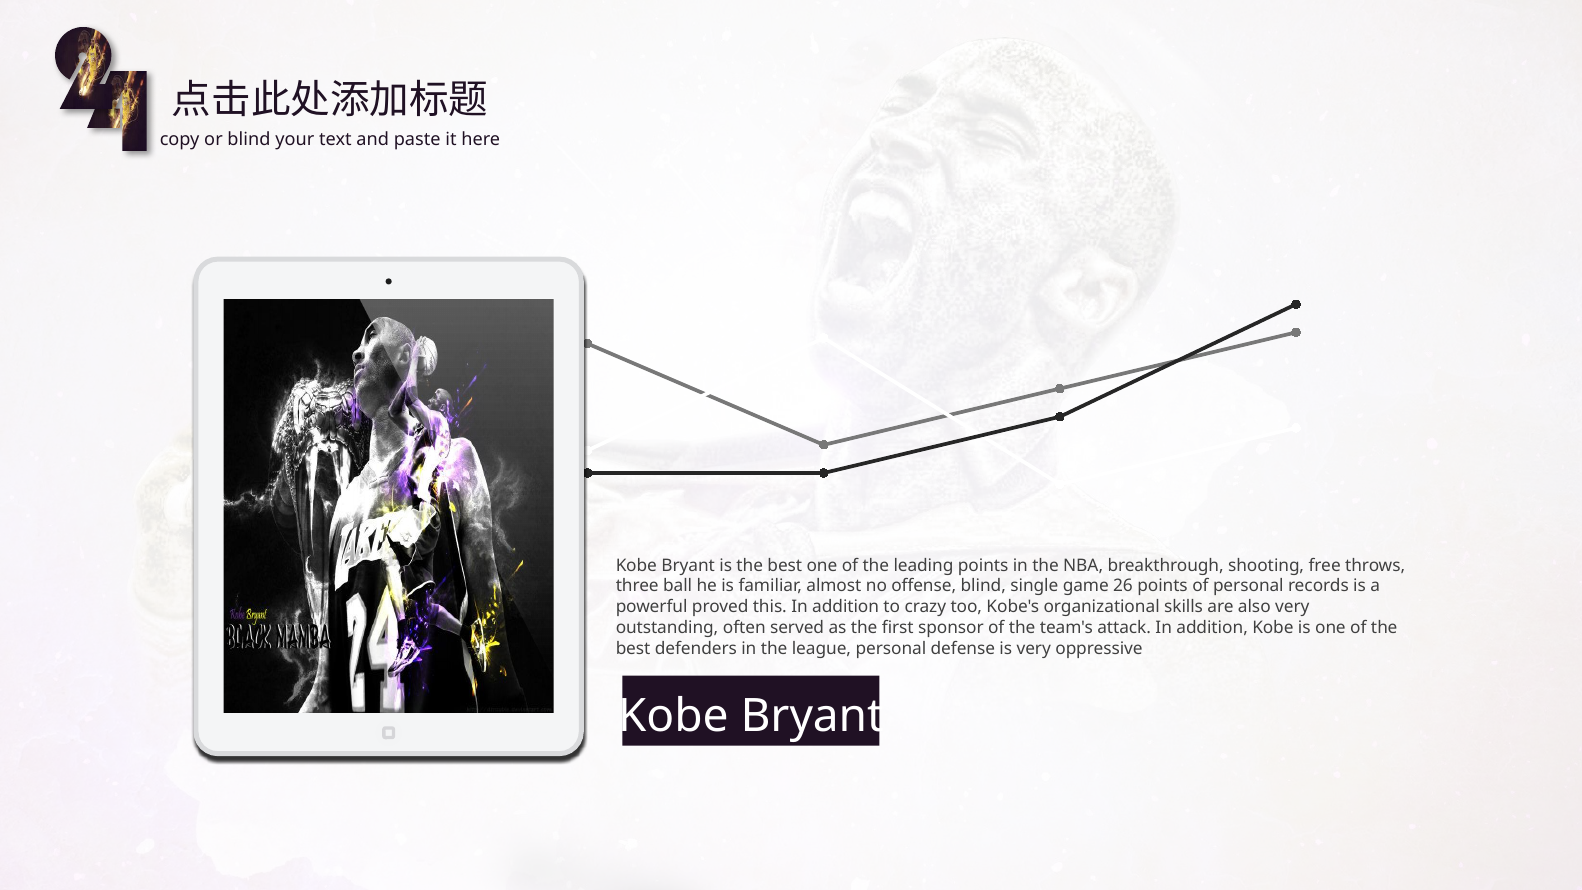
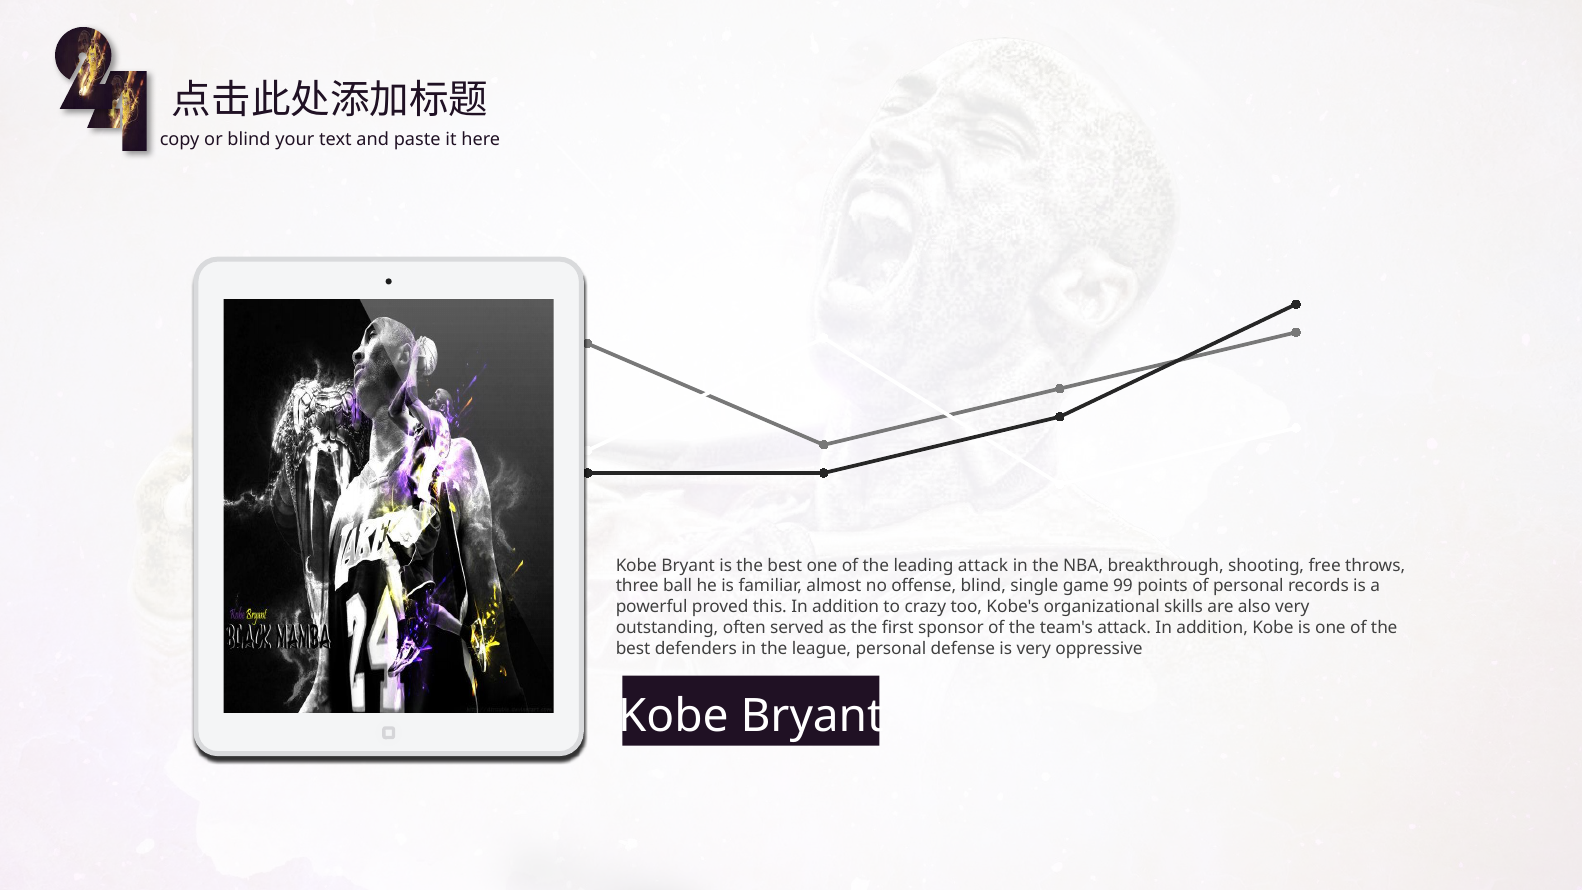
leading points: points -> attack (983, 565)
26: 26 -> 99 (1123, 586)
